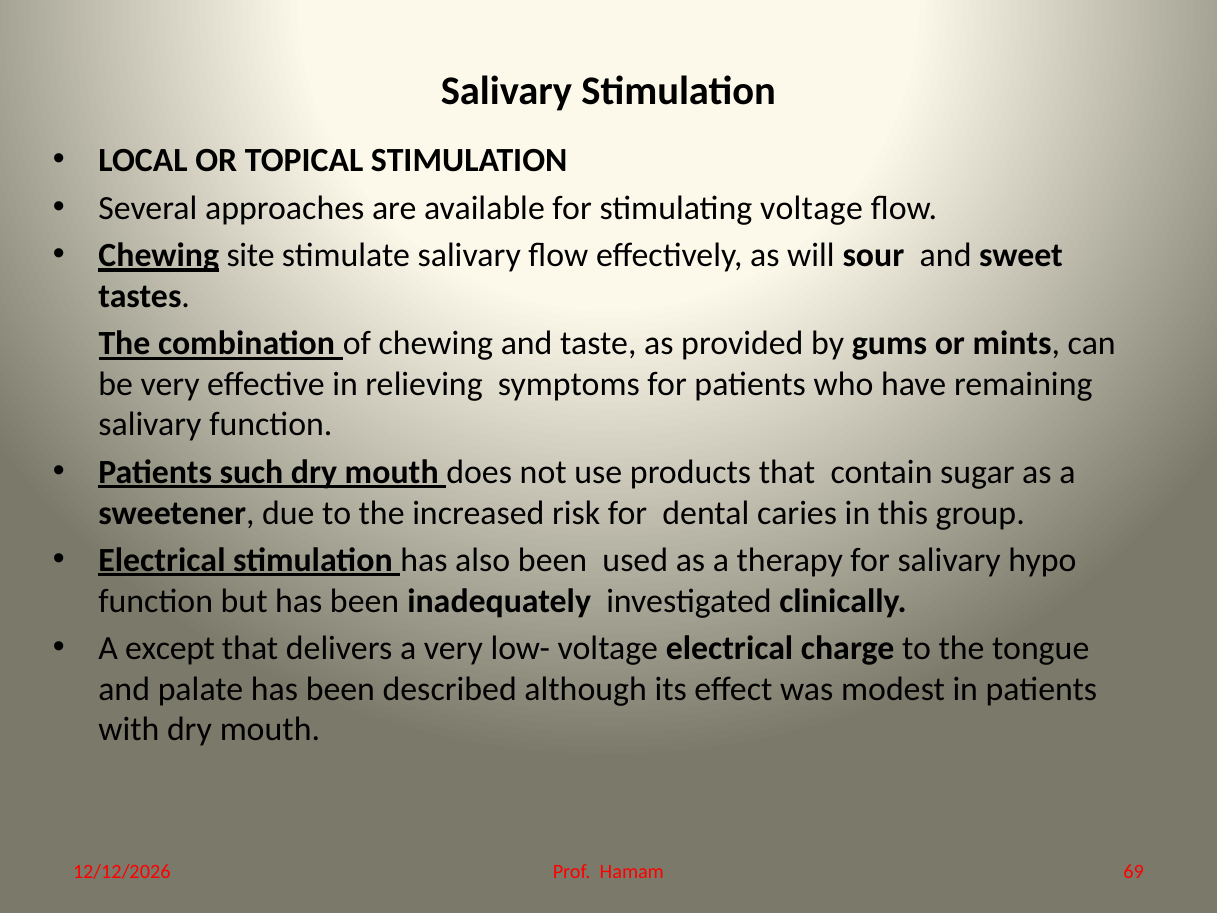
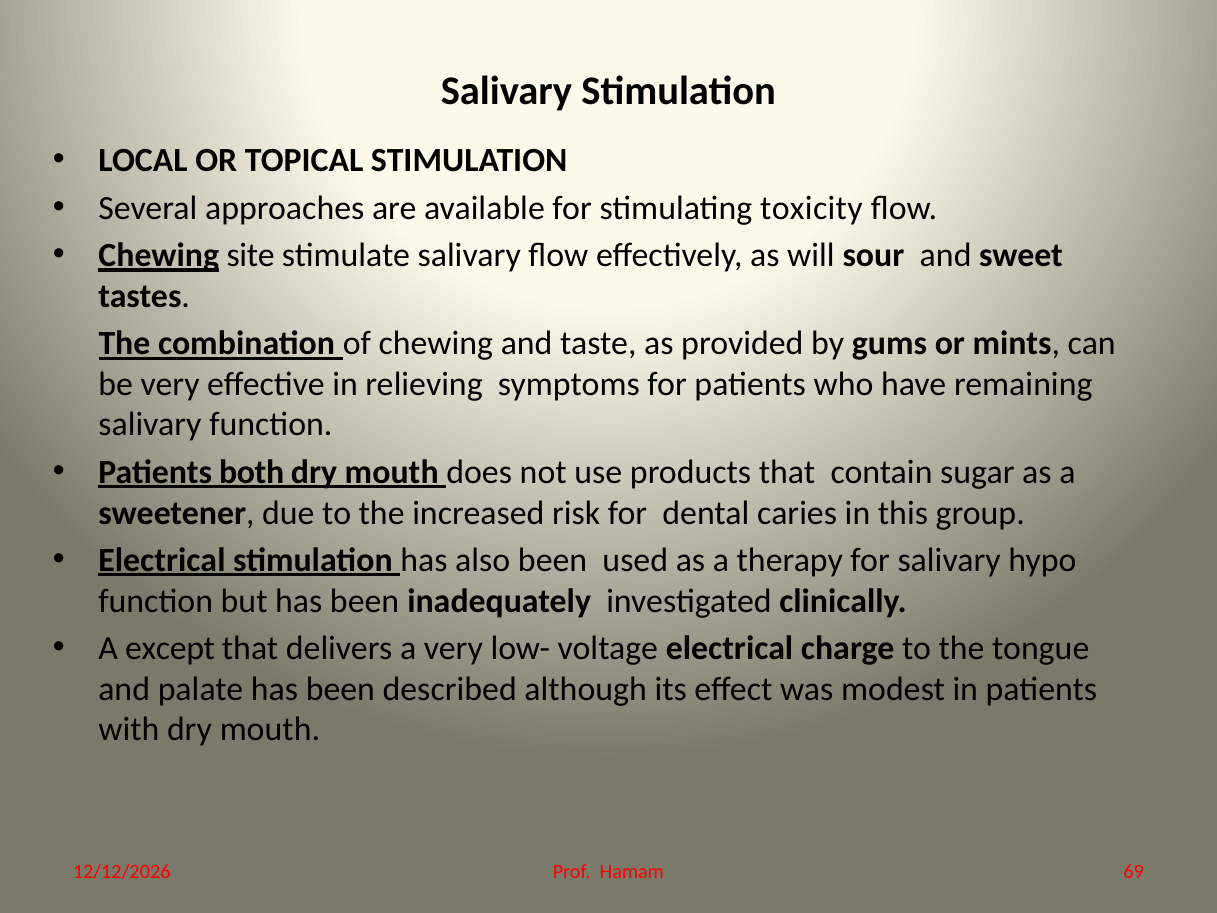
stimulating voltage: voltage -> toxicity (811, 208)
such: such -> both (252, 472)
